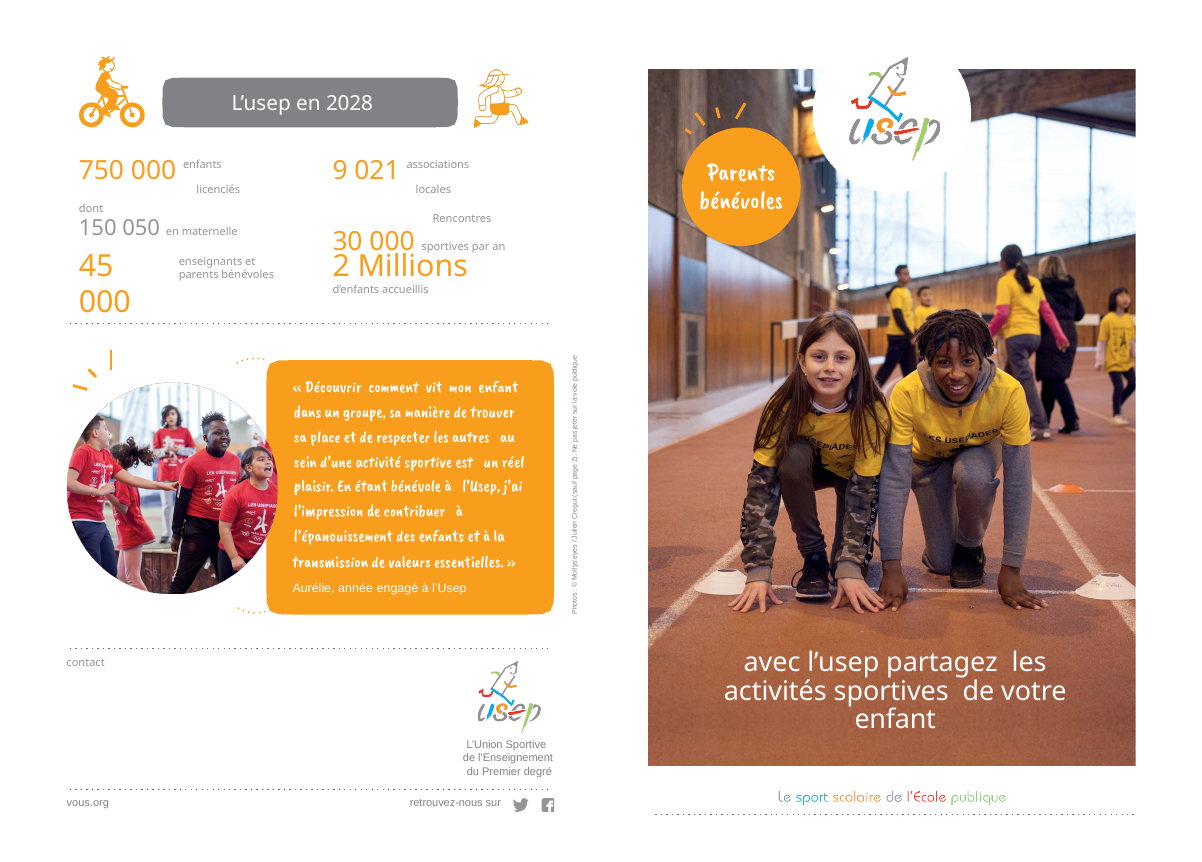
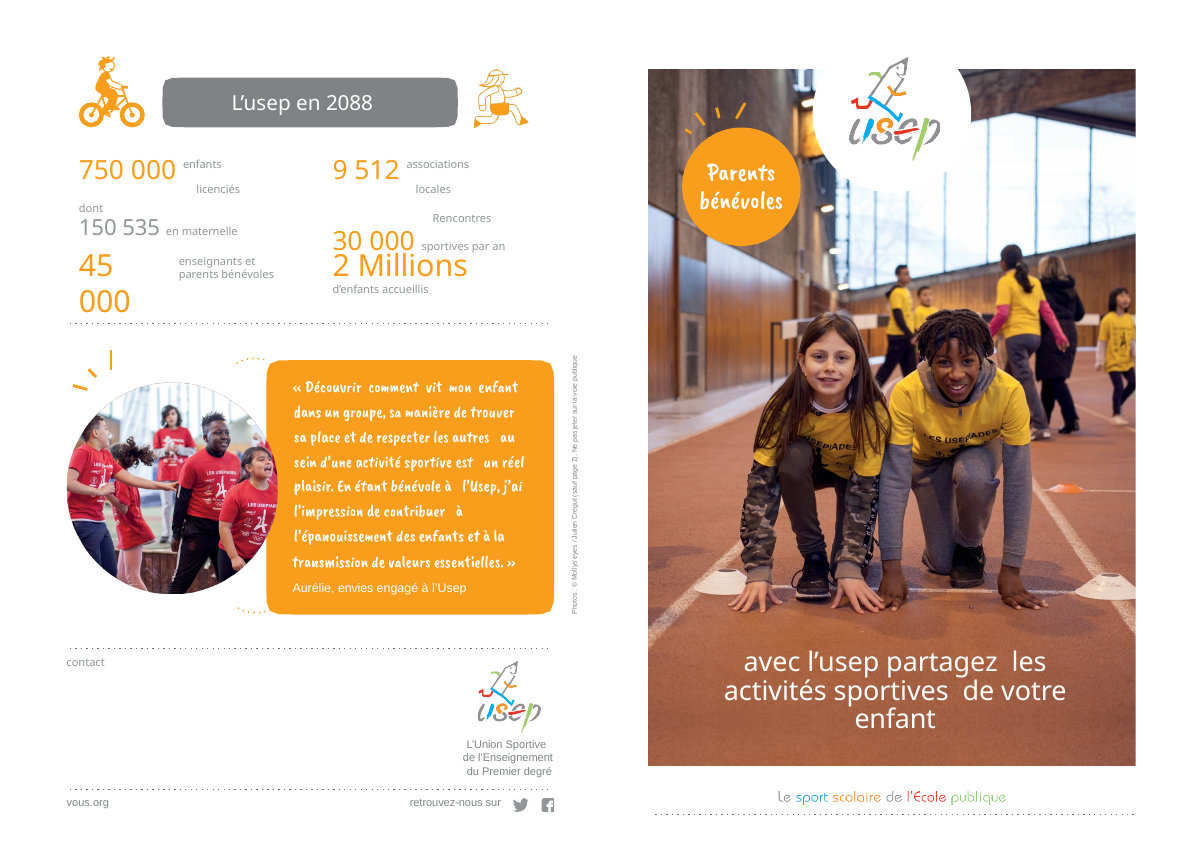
2028: 2028 -> 2088 (350, 104)
021: 021 -> 512 (377, 170)
050: 050 -> 535 (141, 228)
année: année -> envies (356, 589)
